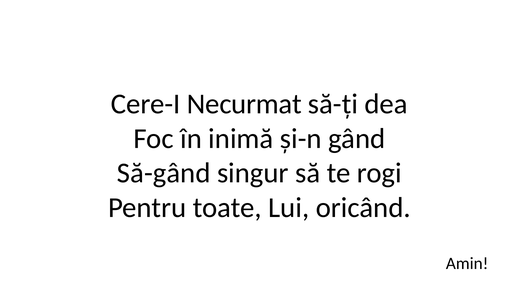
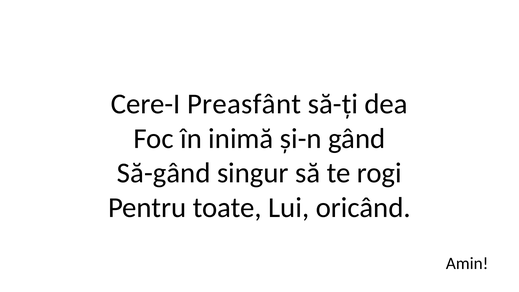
Necurmat: Necurmat -> Preasfânt (244, 104)
